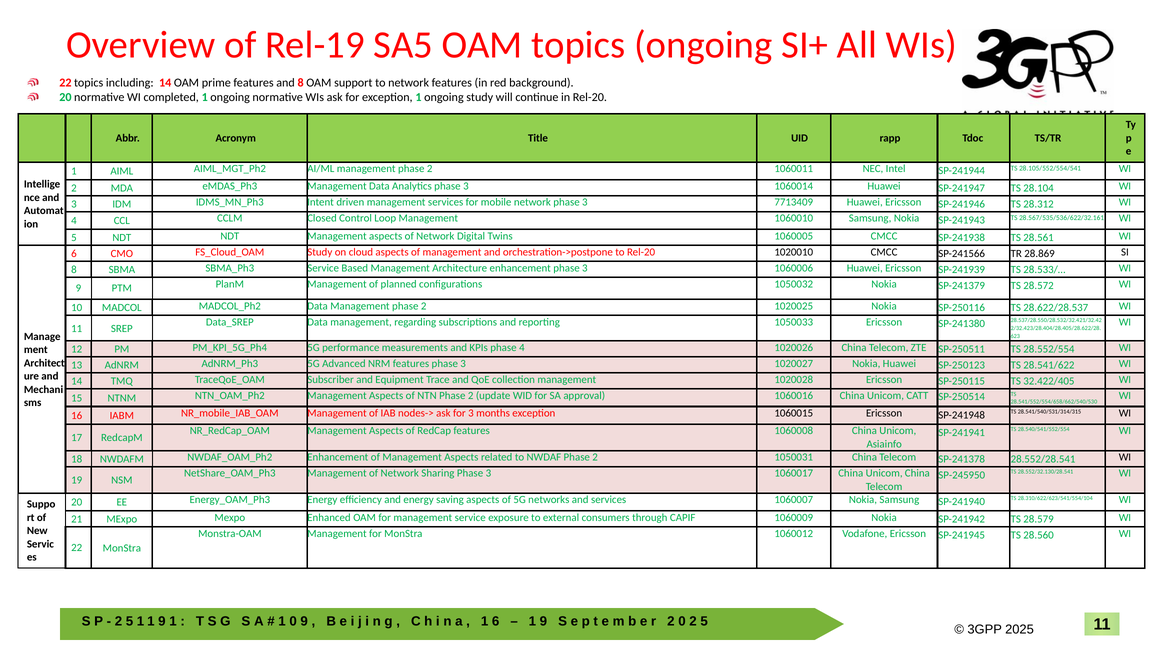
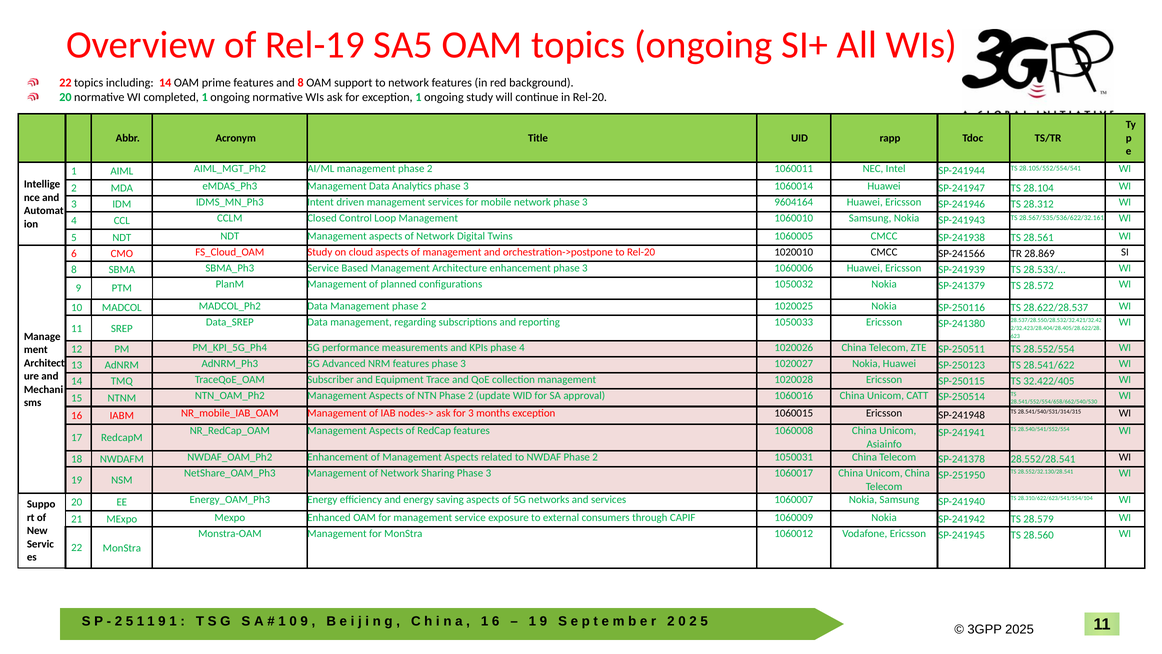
7713409: 7713409 -> 9604164 (794, 202)
SP-245950: SP-245950 -> SP-251950 (962, 475)
